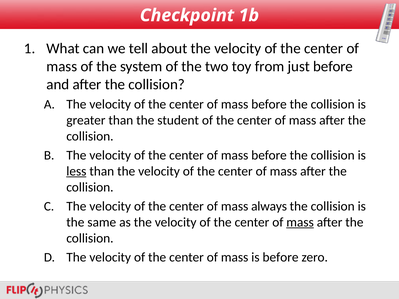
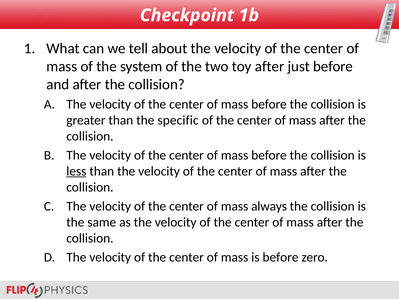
toy from: from -> after (270, 66)
student: student -> specific (178, 120)
mass underline: present -> none (300, 222)
